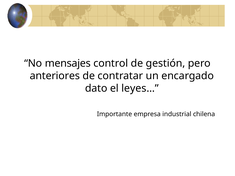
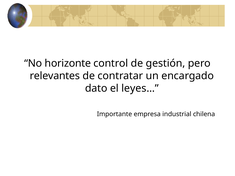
mensajes: mensajes -> horizonte (68, 63)
anteriores: anteriores -> relevantes (55, 76)
